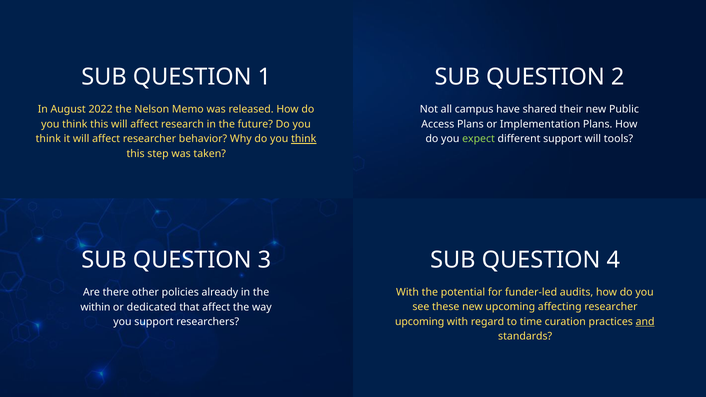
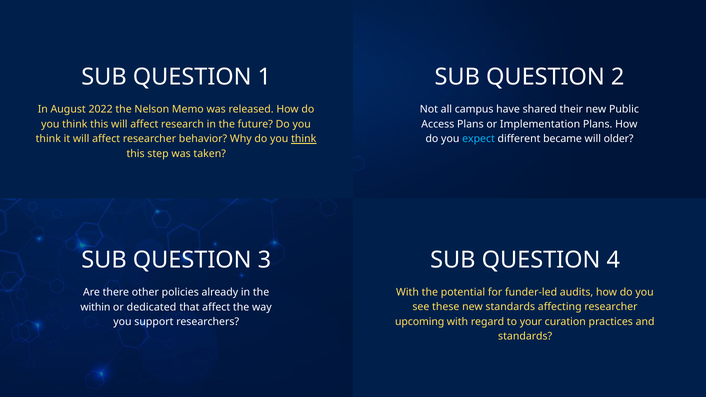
expect colour: light green -> light blue (479, 139)
different support: support -> became (563, 139)
tools: tools -> older (619, 139)
new upcoming: upcoming -> standards (510, 307)
time: time -> your (531, 322)
and underline: present -> none (645, 322)
